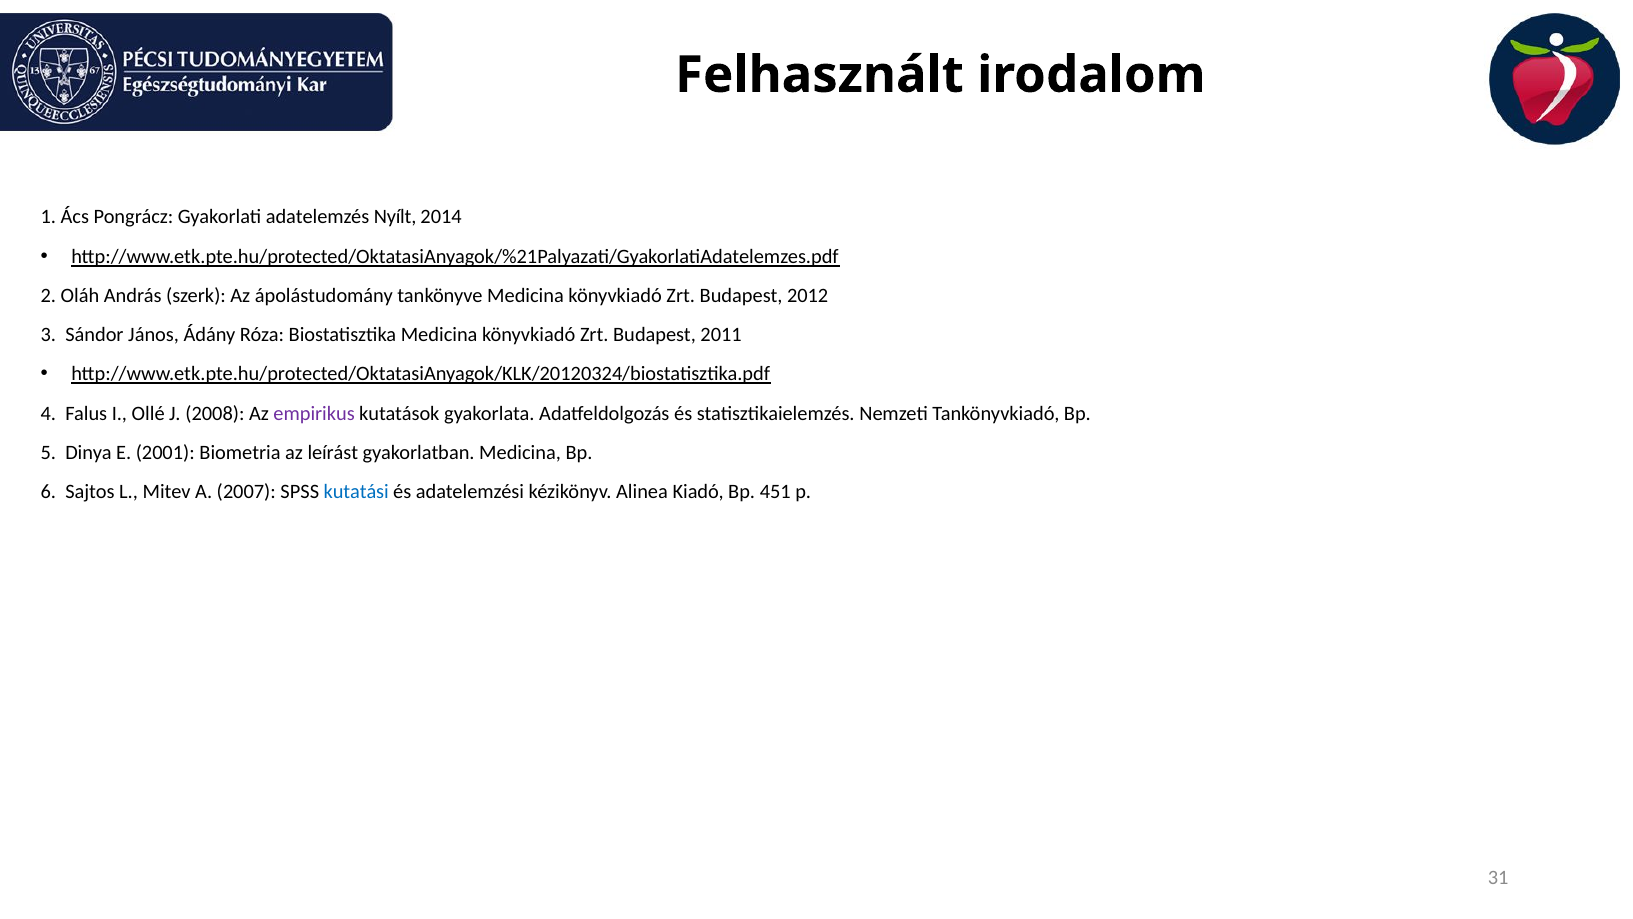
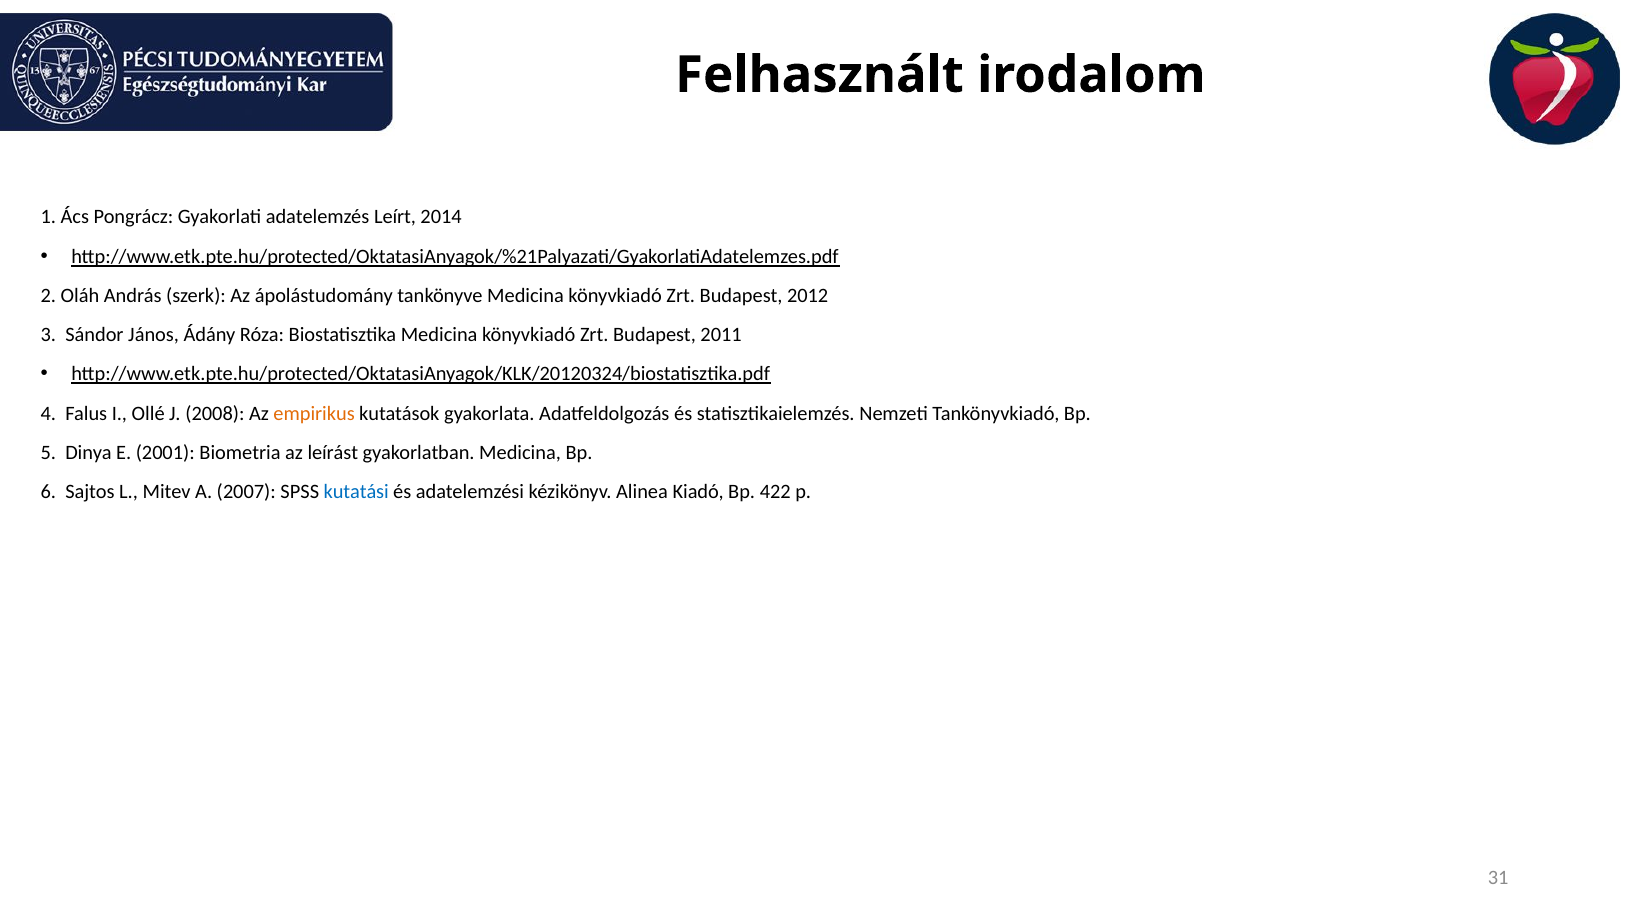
Nyílt: Nyílt -> Leírt (395, 217)
empirikus colour: purple -> orange (314, 413)
451: 451 -> 422 (775, 491)
